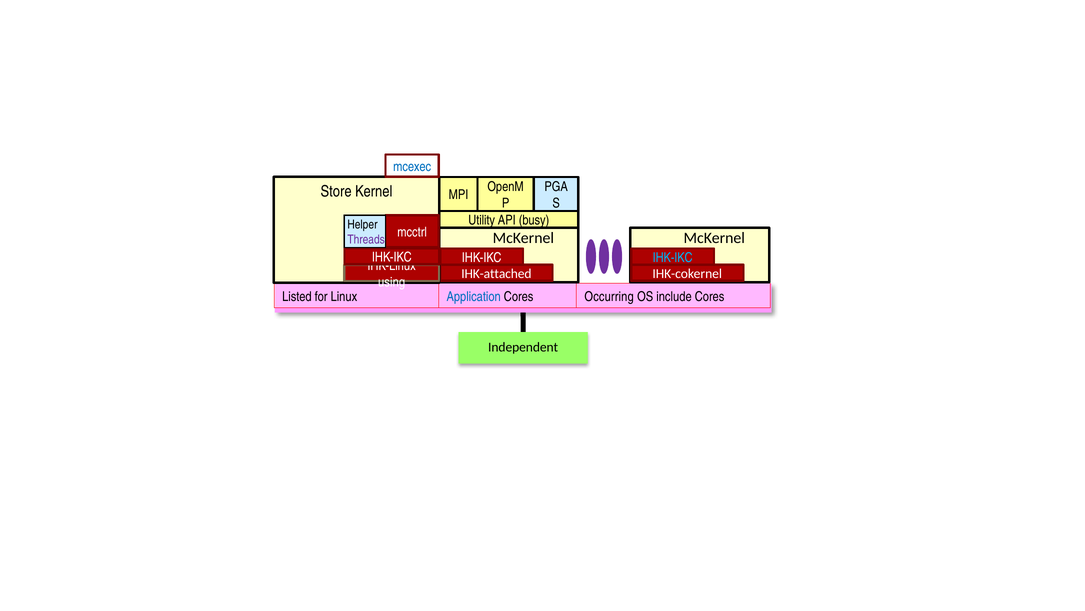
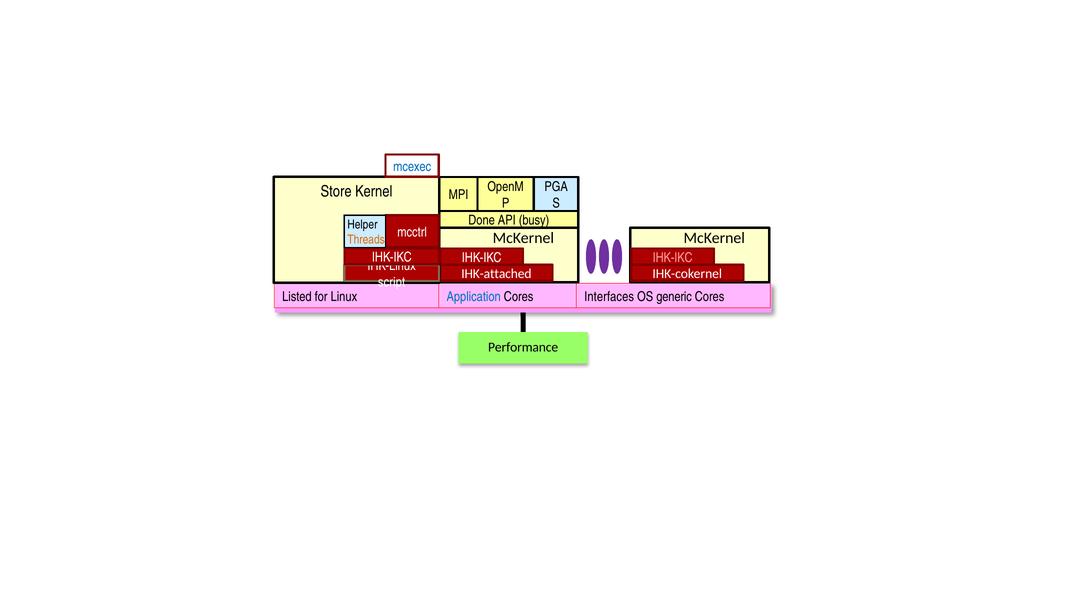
Utility: Utility -> Done (482, 220)
Threads colour: purple -> orange (366, 239)
IHK-IKC colour: light blue -> pink (673, 257)
using: using -> script (392, 282)
Occurring: Occurring -> Interfaces (609, 296)
include: include -> generic (674, 296)
Independent: Independent -> Performance (523, 347)
